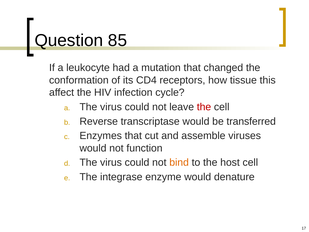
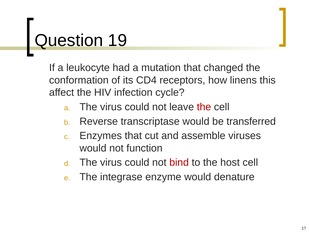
85: 85 -> 19 (118, 40)
tissue: tissue -> linens (243, 80)
bind colour: orange -> red (179, 162)
